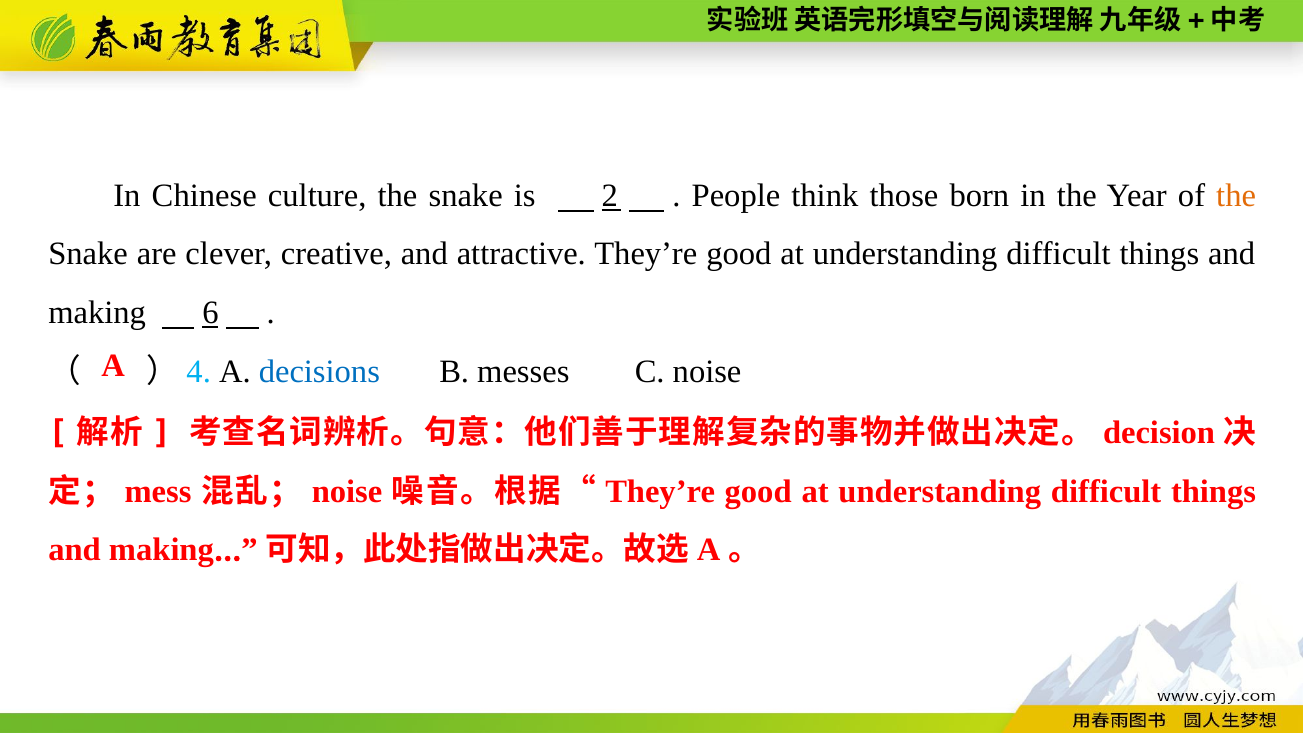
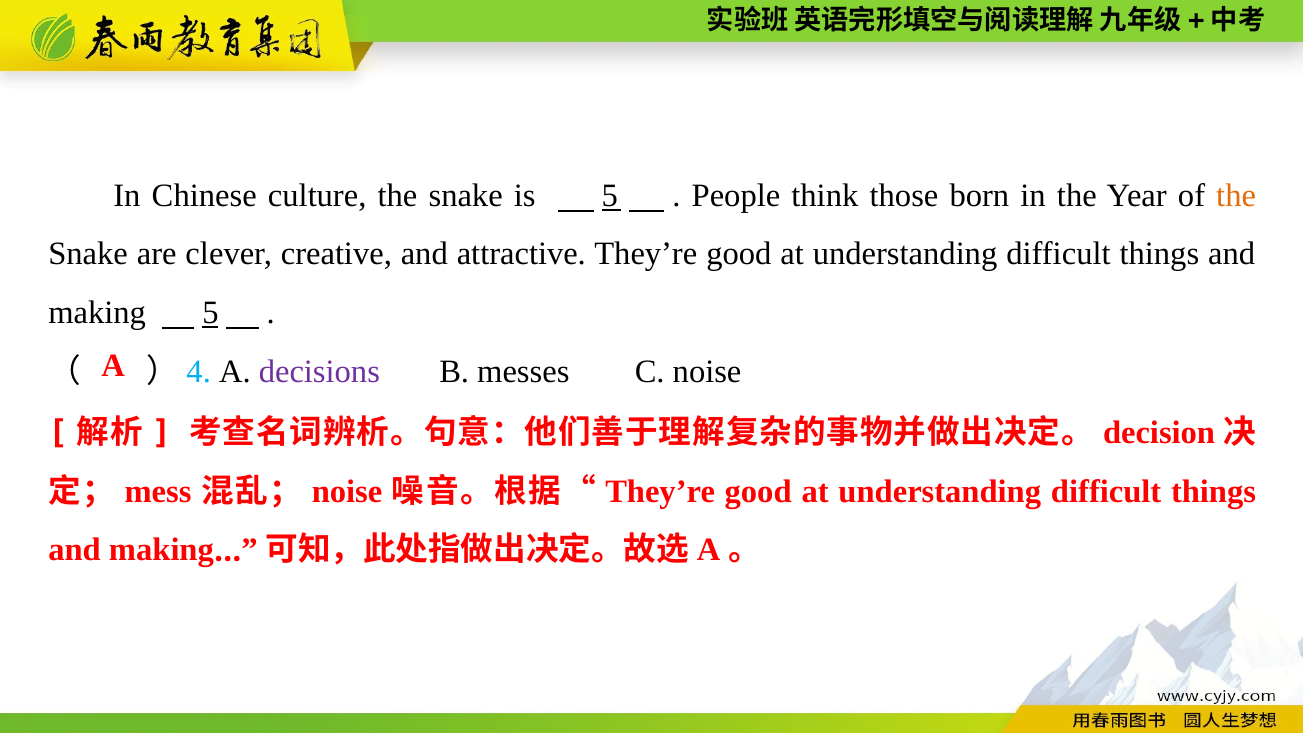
is 2: 2 -> 5 (610, 195)
making 6: 6 -> 5 (210, 313)
decisions colour: blue -> purple (319, 372)
